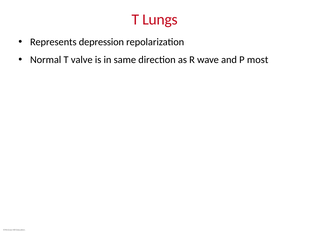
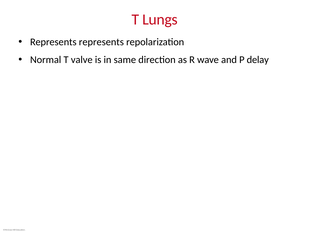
Represents depression: depression -> represents (101, 42)
most: most -> delay (258, 60)
